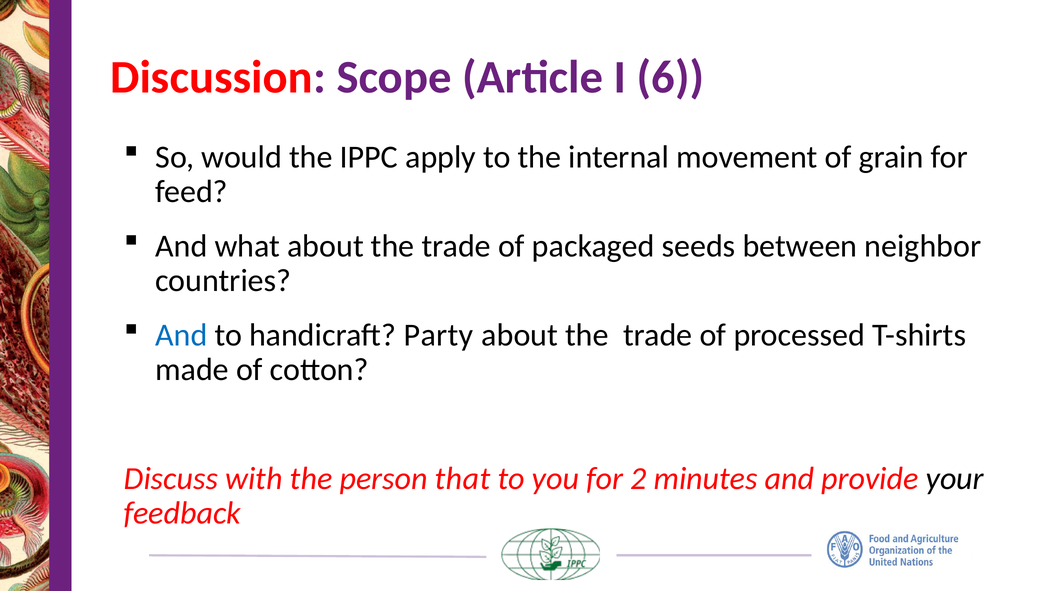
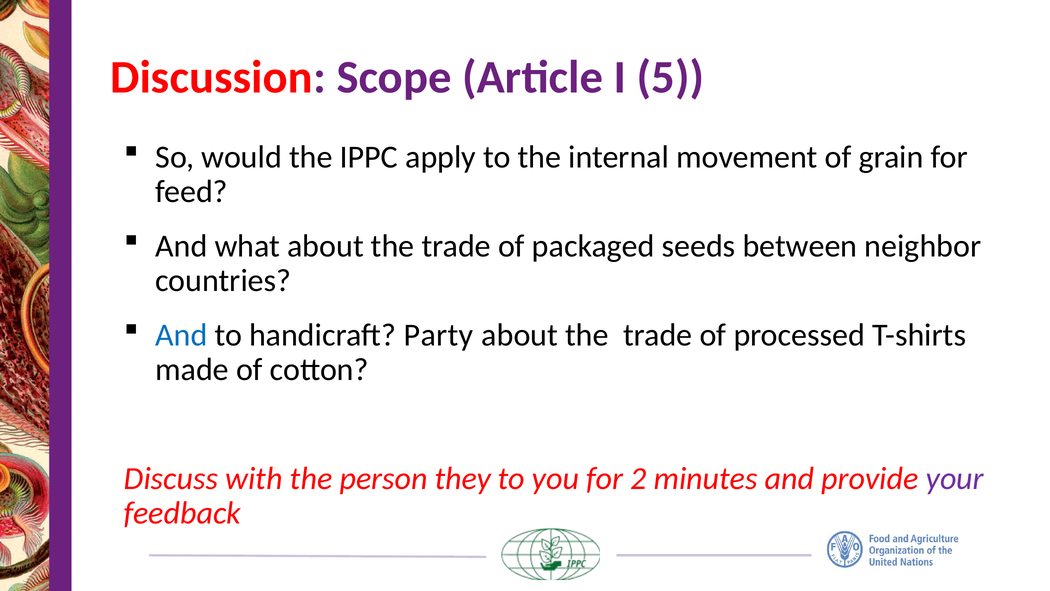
6: 6 -> 5 (671, 77)
that: that -> they (463, 478)
your colour: black -> purple (955, 478)
